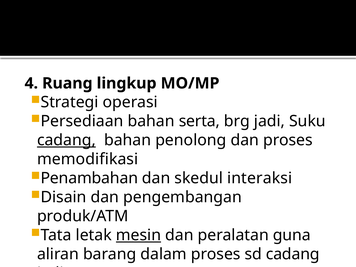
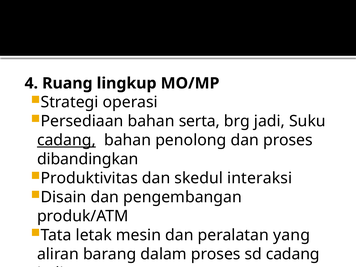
memodifikasi: memodifikasi -> dibandingkan (88, 159)
Penambahan: Penambahan -> Produktivitas (89, 178)
mesin underline: present -> none (138, 235)
guna: guna -> yang (292, 235)
